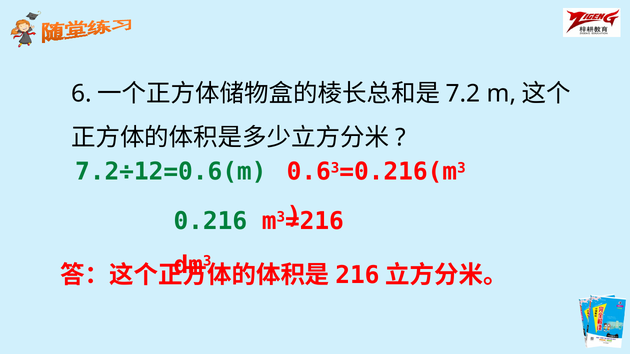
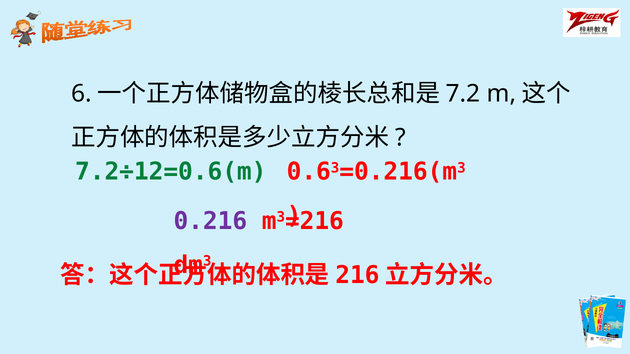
0.216 colour: green -> purple (210, 221)
